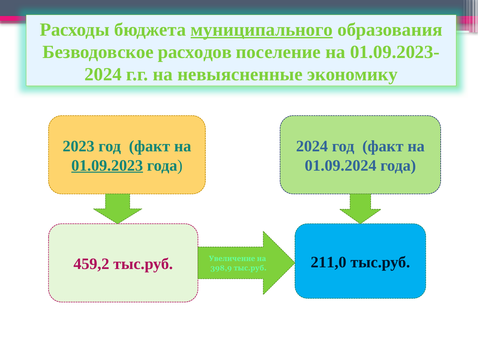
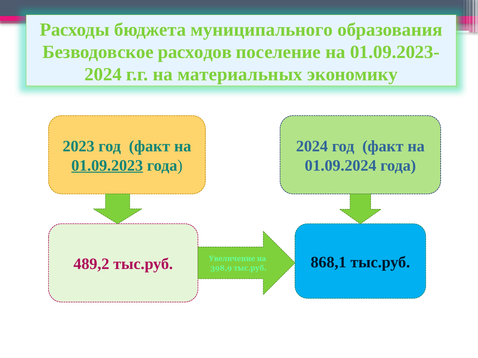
муниципального underline: present -> none (262, 30)
невыясненные: невыясненные -> материальных (240, 74)
459,2: 459,2 -> 489,2 (91, 264)
211,0: 211,0 -> 868,1 (329, 263)
